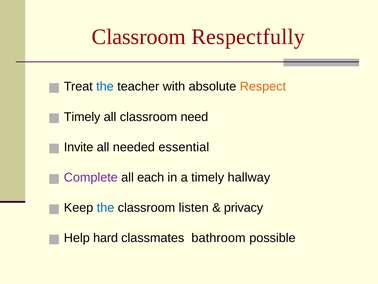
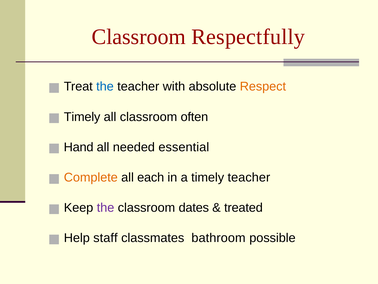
need: need -> often (194, 117)
Invite: Invite -> Hand (79, 147)
Complete colour: purple -> orange (91, 177)
timely hallway: hallway -> teacher (249, 177)
the colour: blue -> purple (106, 207)
listen: listen -> dates (194, 207)
privacy: privacy -> treated (243, 207)
hard: hard -> staff (105, 238)
